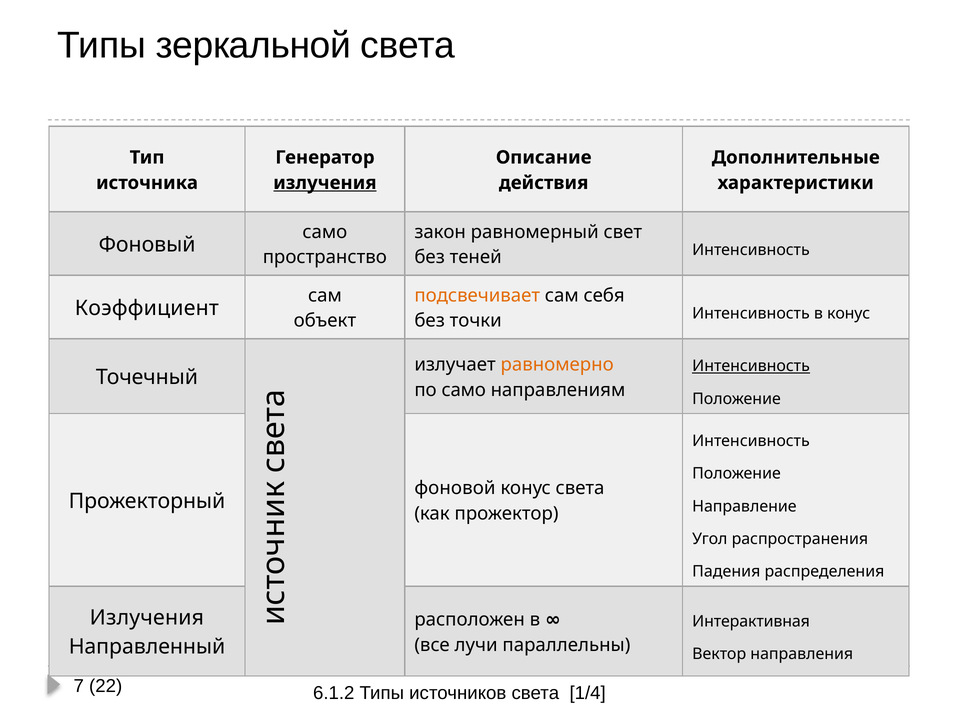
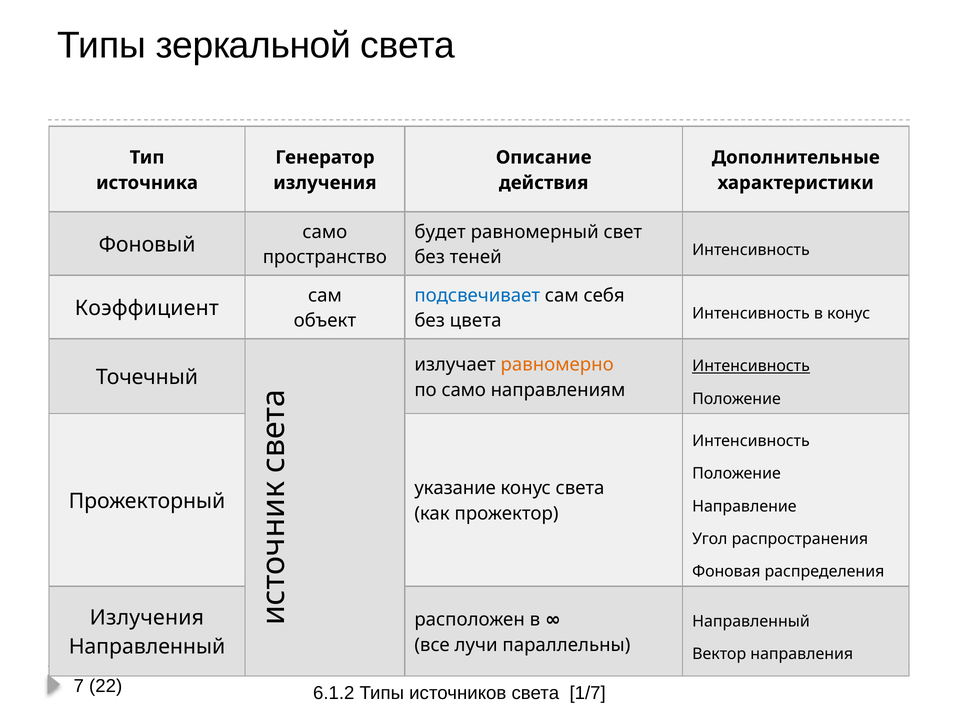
излучения underline: present -> none (325, 183)
закон: закон -> будет (440, 232)
подсвечивает colour: orange -> blue (477, 295)
точки: точки -> цвета (476, 321)
фоновой: фоновой -> указание (455, 488)
Падения: Падения -> Фоновая (726, 571)
Интерактивная: Интерактивная -> Направленный (751, 621)
1/4: 1/4 -> 1/7 (588, 693)
